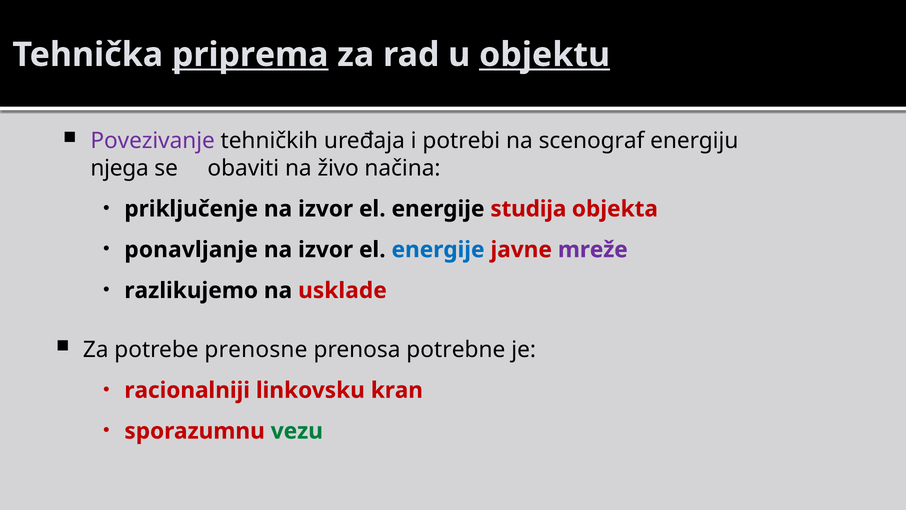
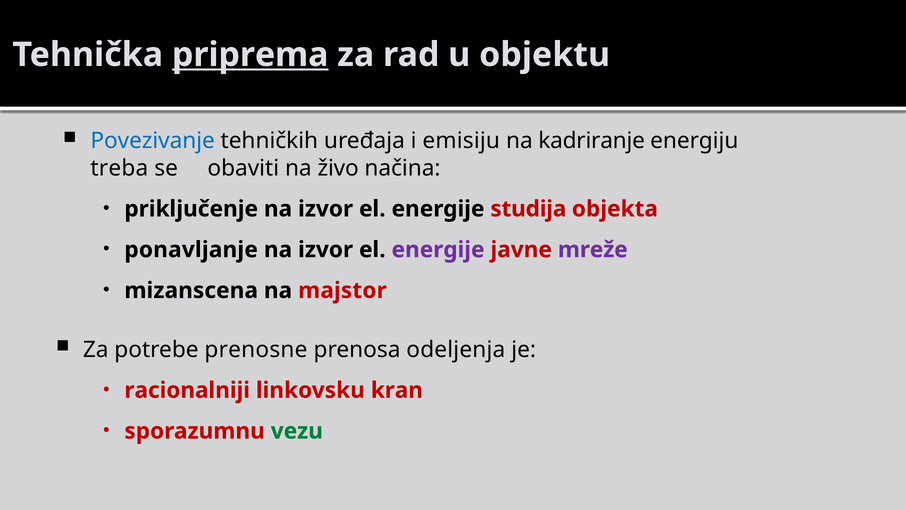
objektu underline: present -> none (545, 55)
Povezivanje colour: purple -> blue (153, 141)
potrebi: potrebi -> emisiju (461, 141)
scenograf: scenograf -> kadriranje (592, 141)
njega: njega -> treba (119, 168)
energije colour: blue -> purple (438, 250)
razlikujemo: razlikujemo -> mizanscena (191, 290)
usklade: usklade -> majstor (342, 290)
potrebne: potrebne -> odeljenja (456, 349)
